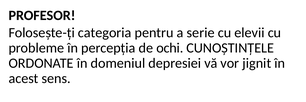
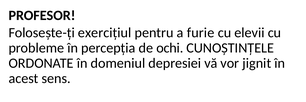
categoria: categoria -> exercițiul (105, 33)
serie: serie -> furie (201, 33)
